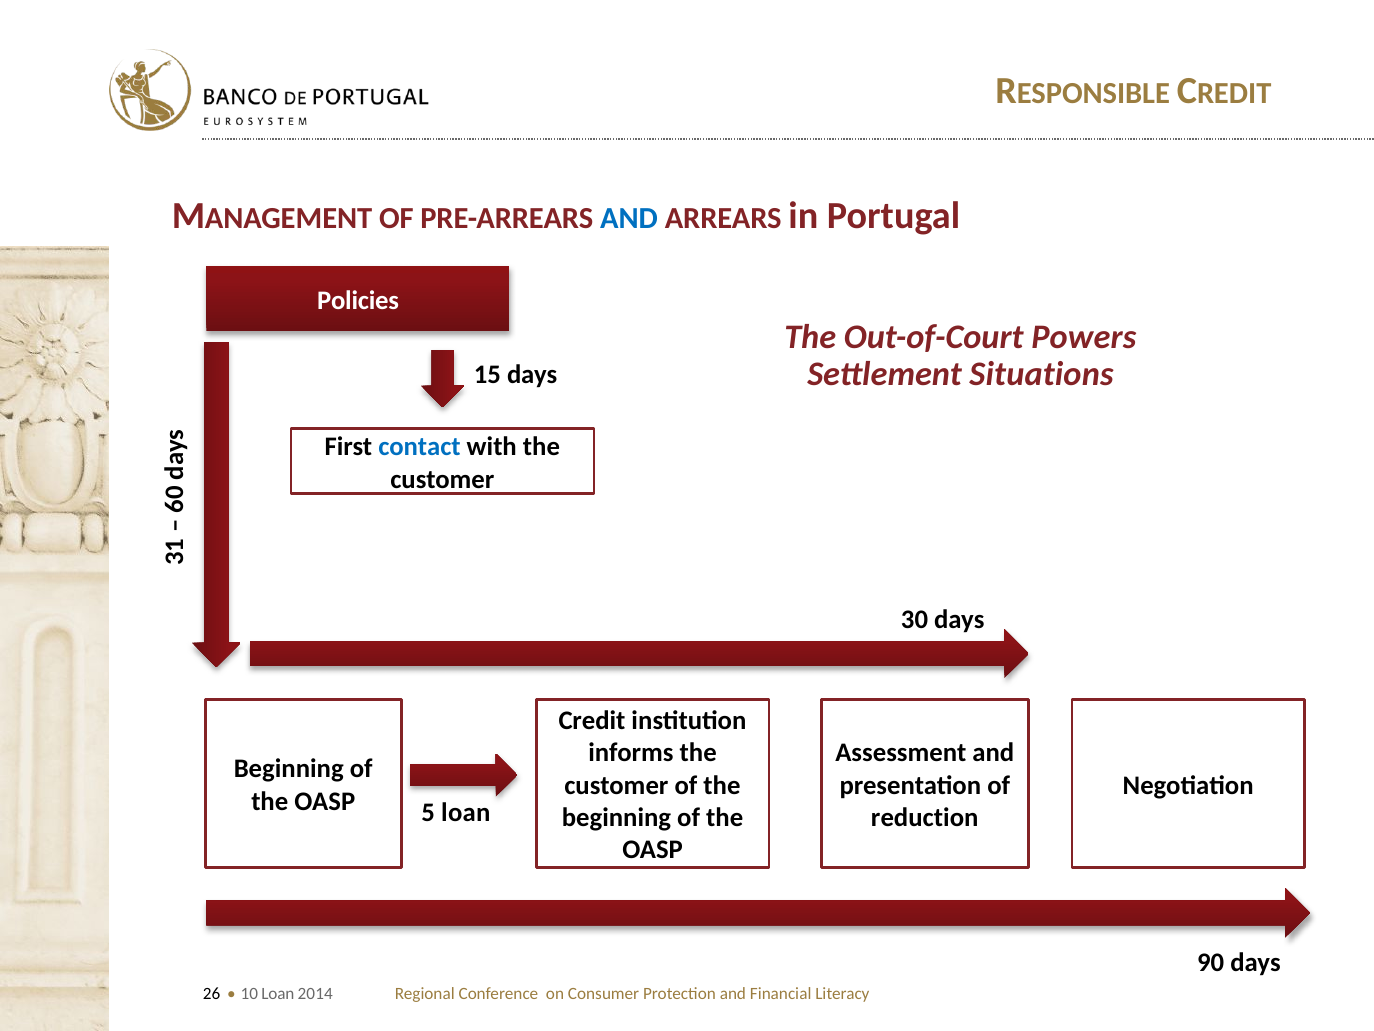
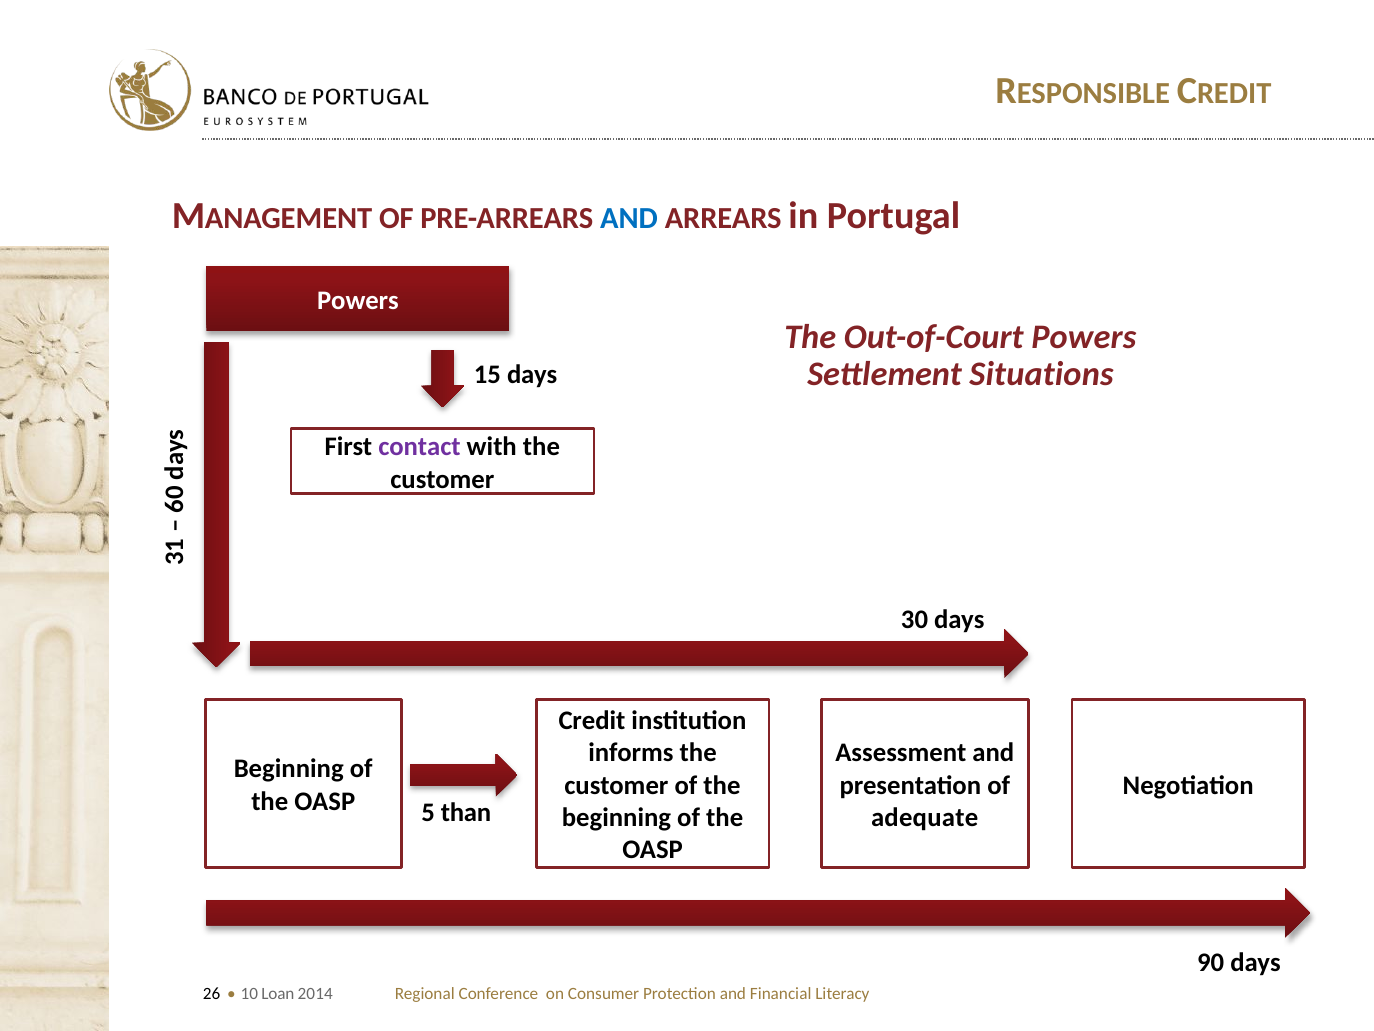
Policies: Policies -> Powers (358, 301)
contact colour: blue -> purple (419, 447)
5 loan: loan -> than (466, 812)
reduction: reduction -> adequate (925, 817)
